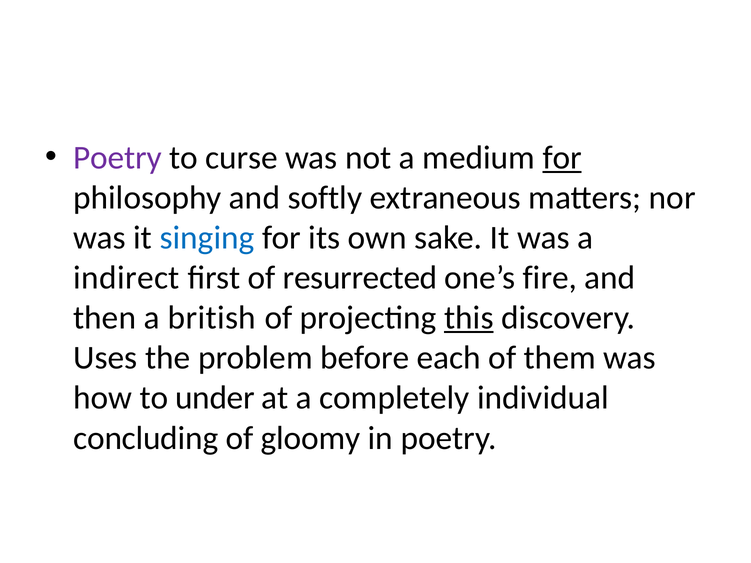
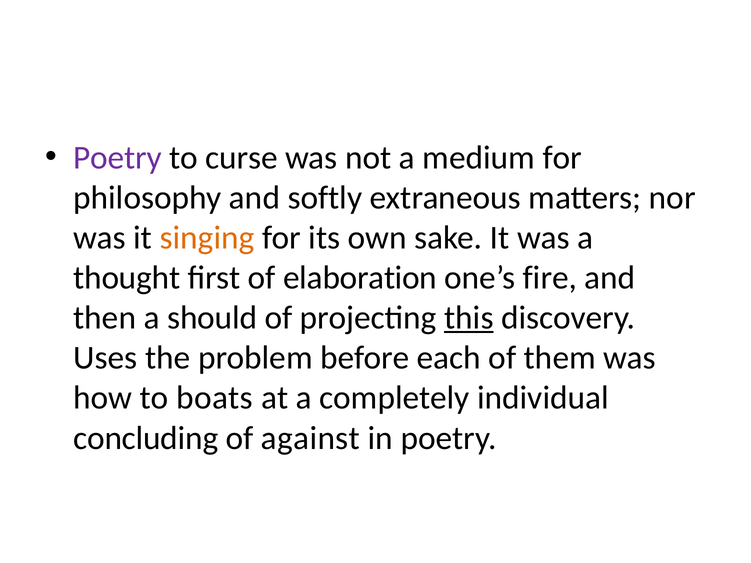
for underline: present -> none (562, 158)
singing colour: blue -> orange (207, 238)
indirect: indirect -> thought (127, 278)
resurrected: resurrected -> elaboration (360, 278)
british: british -> should (212, 318)
under: under -> boats (215, 398)
gloomy: gloomy -> against (310, 438)
